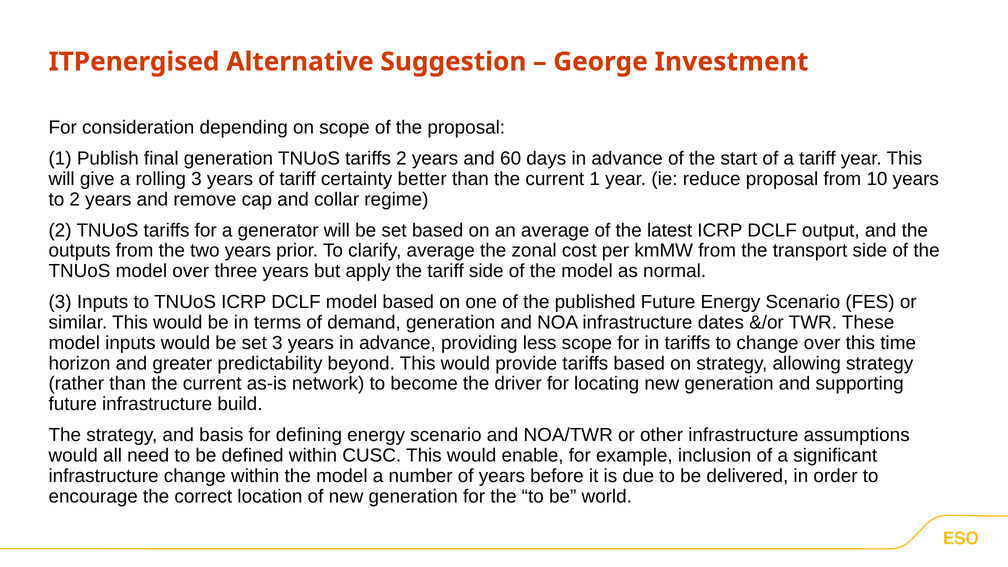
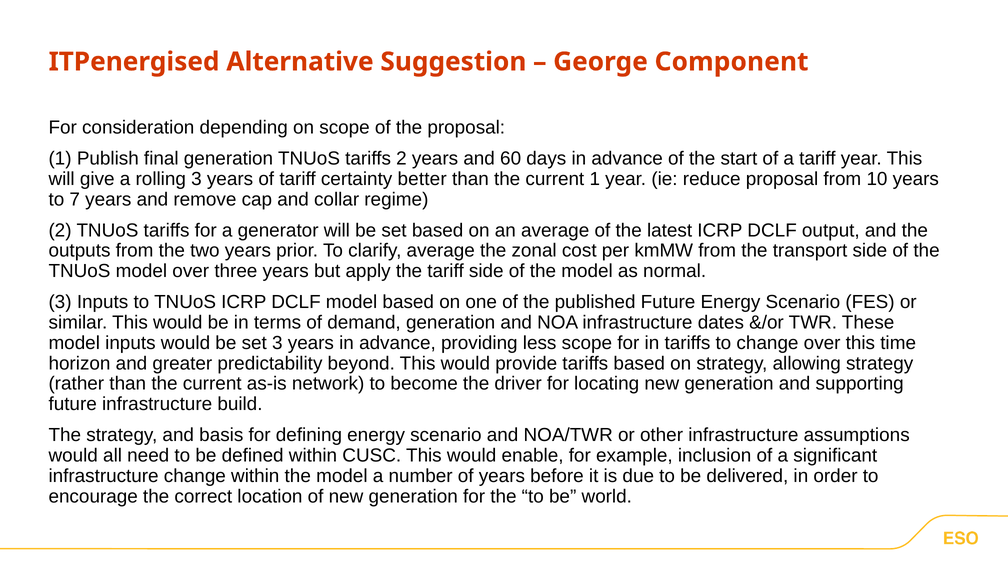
Investment: Investment -> Component (732, 62)
to 2: 2 -> 7 (75, 199)
